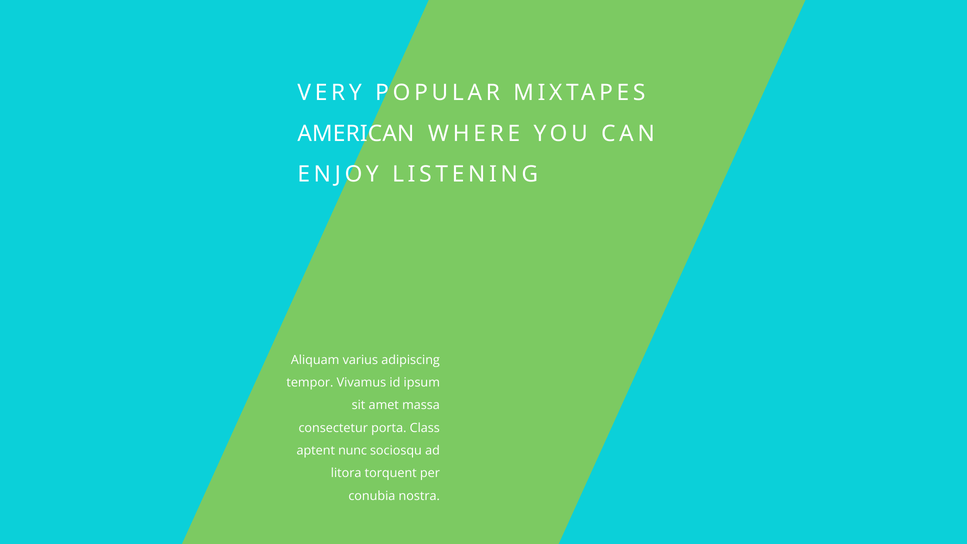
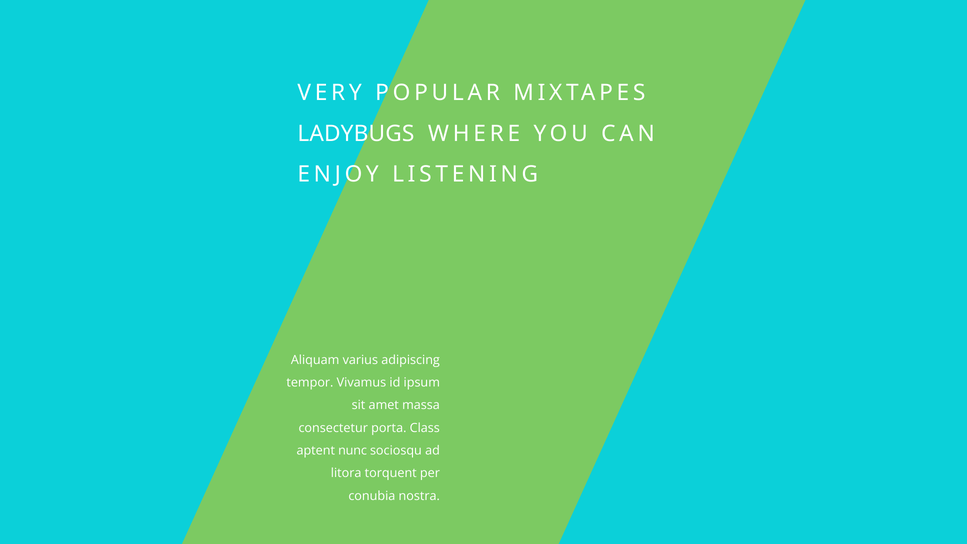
AMERICAN: AMERICAN -> LADYBUGS (356, 134)
